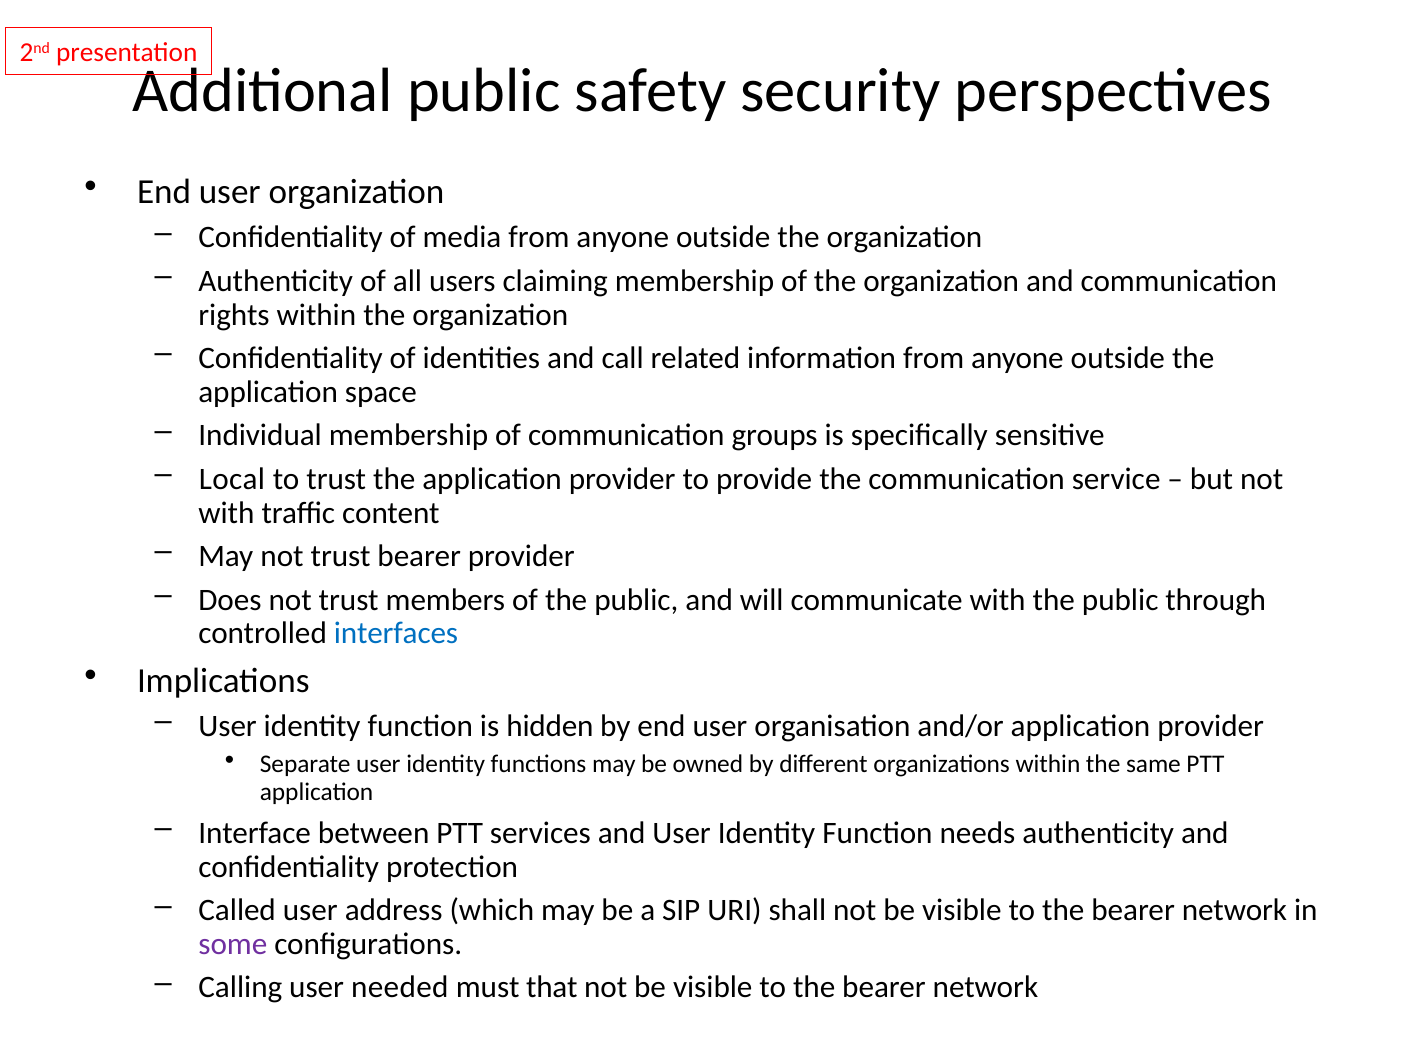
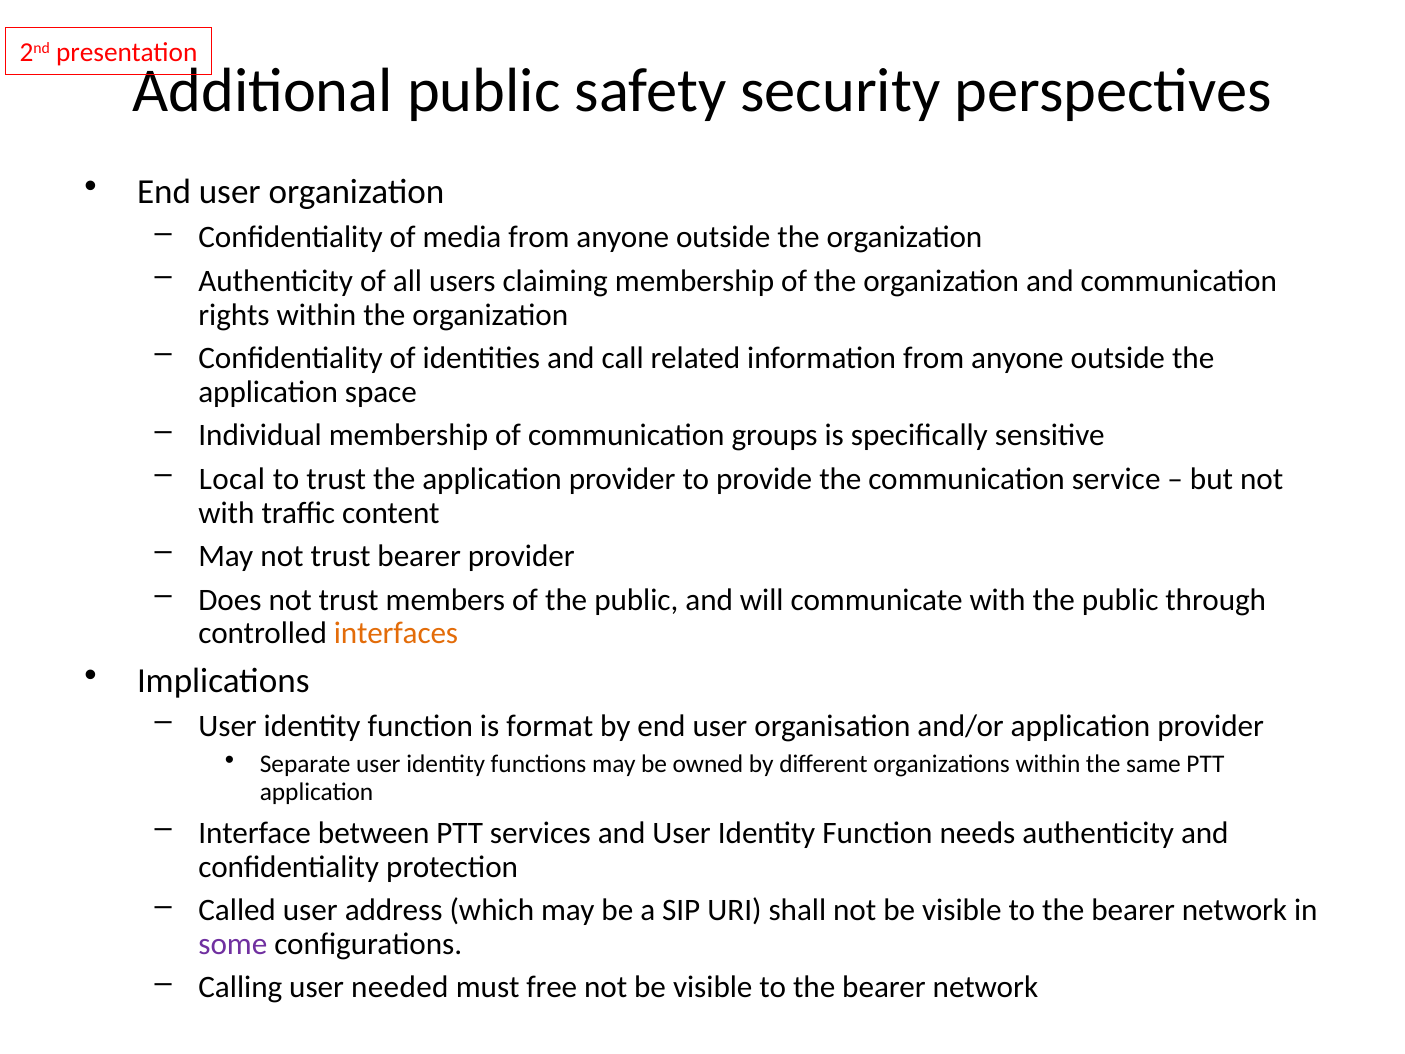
interfaces colour: blue -> orange (396, 633)
hidden: hidden -> format (550, 726)
that: that -> free (552, 987)
